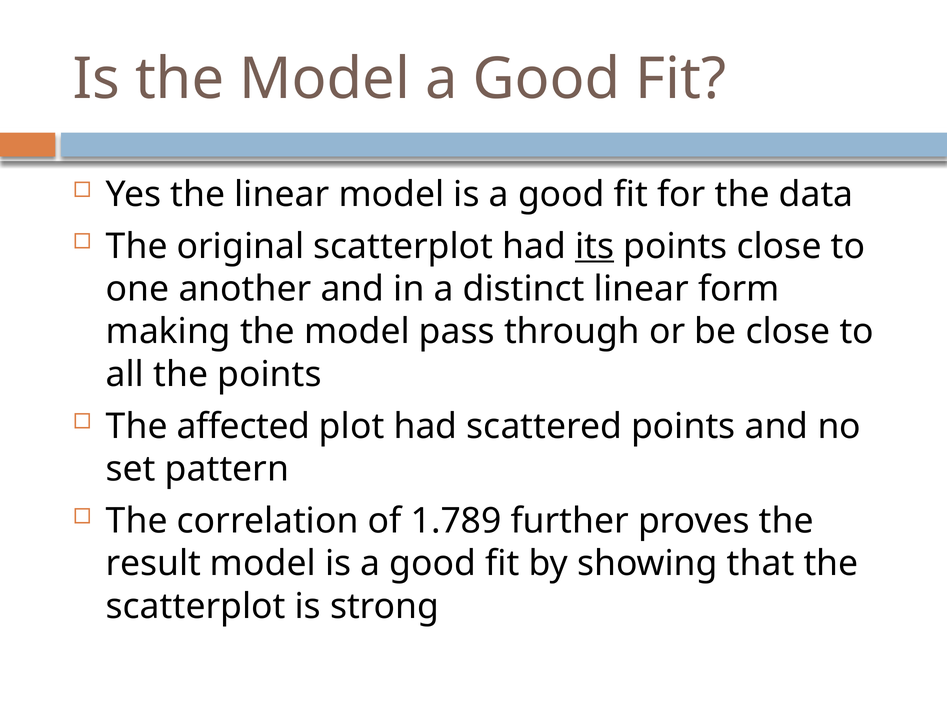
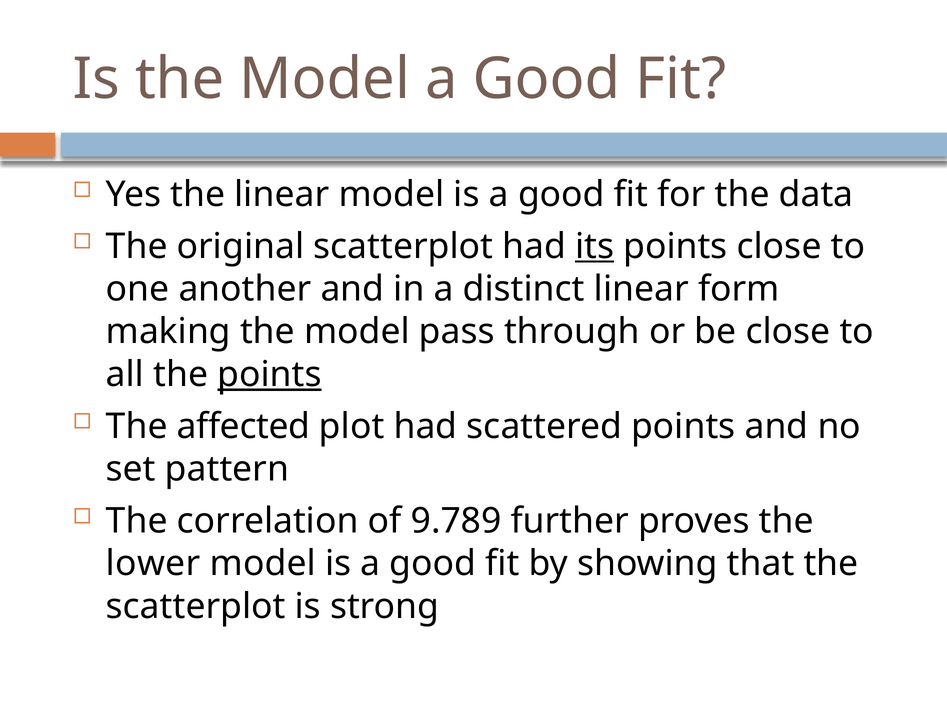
points underline: none -> present (269, 374)
1.789: 1.789 -> 9.789 (456, 520)
result: result -> lower (153, 563)
